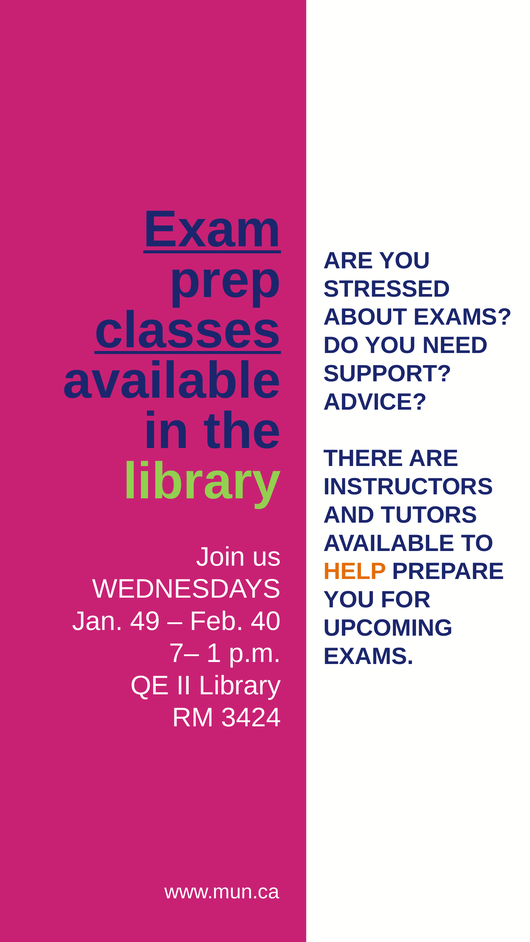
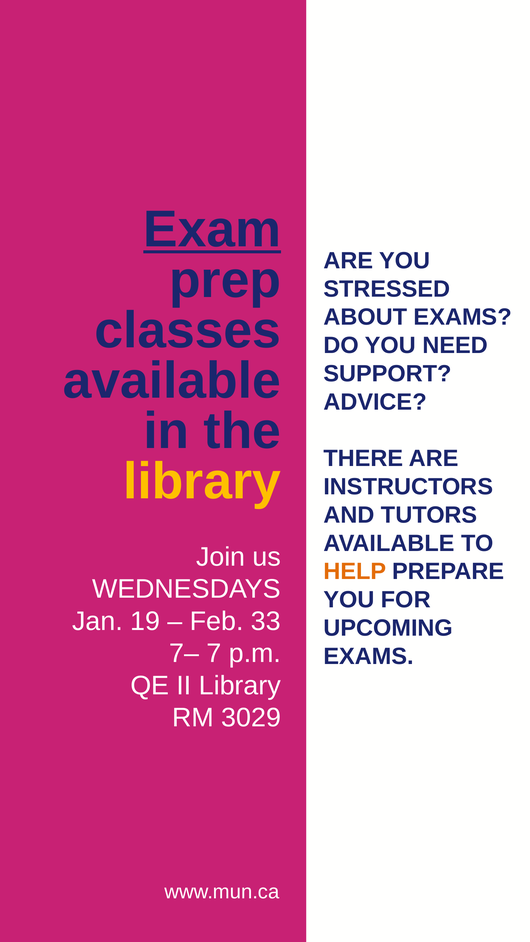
classes underline: present -> none (188, 330)
library colour: light green -> yellow (202, 482)
49: 49 -> 19 (145, 621)
40: 40 -> 33 (266, 621)
1: 1 -> 7 (214, 654)
3424: 3424 -> 3029 (251, 718)
